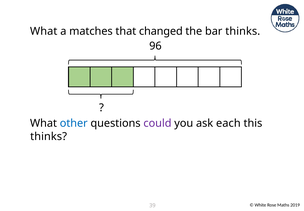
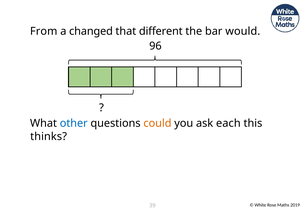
What: What -> From (44, 31)
matches: matches -> changed (91, 31)
changed: changed -> different (161, 31)
bar thinks: thinks -> would (243, 31)
could colour: purple -> orange (157, 123)
